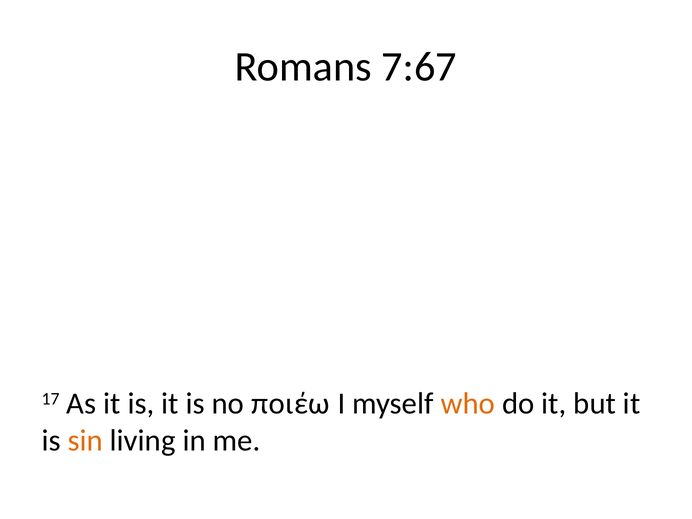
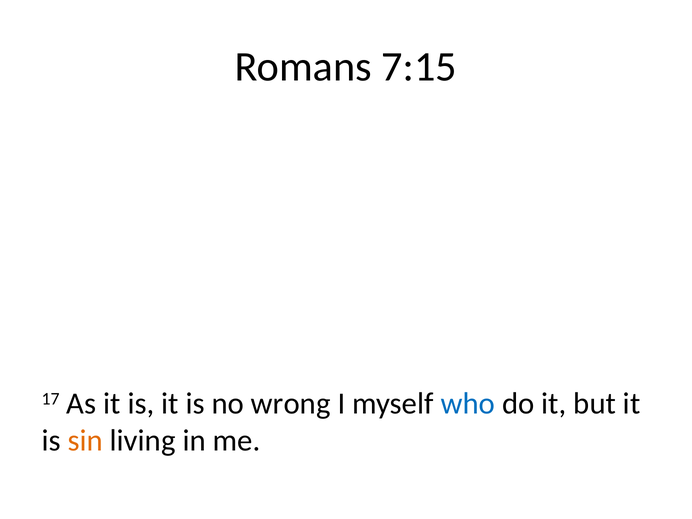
7:67: 7:67 -> 7:15 (419, 67)
ποιέω: ποιέω -> wrong (291, 404)
who colour: orange -> blue (468, 404)
